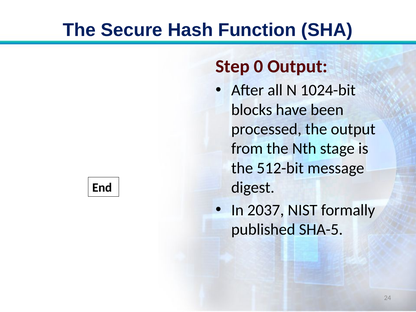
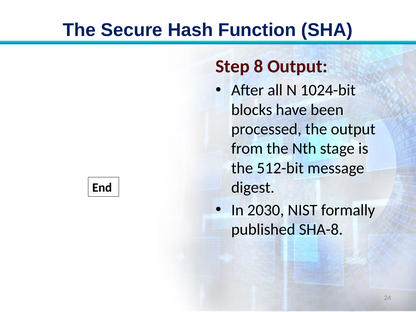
0: 0 -> 8 (259, 66)
2037: 2037 -> 2030 (266, 210)
SHA-5: SHA-5 -> SHA-8 (321, 230)
